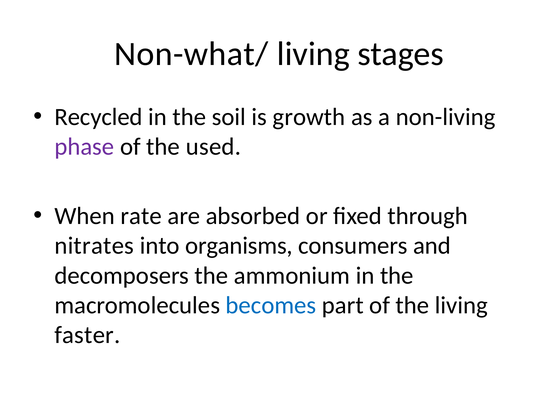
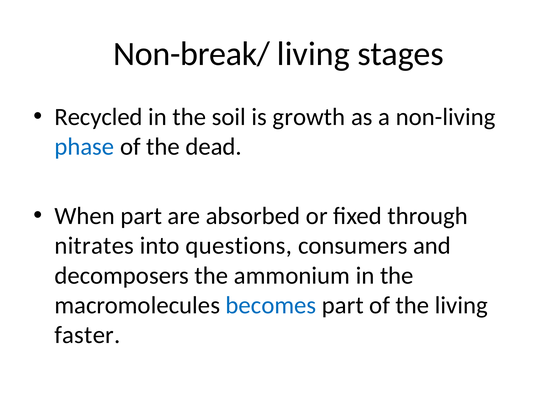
Non-what/: Non-what/ -> Non-break/ (192, 54)
phase colour: purple -> blue (84, 147)
used: used -> dead (214, 147)
When rate: rate -> part (141, 216)
organisms: organisms -> questions (239, 246)
